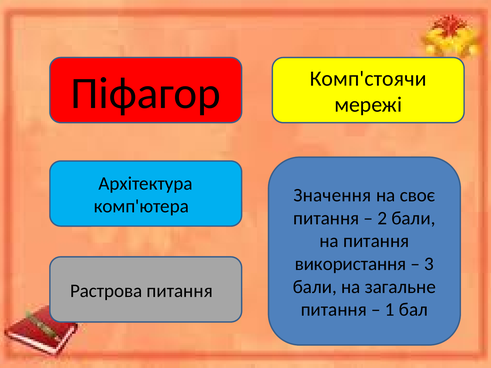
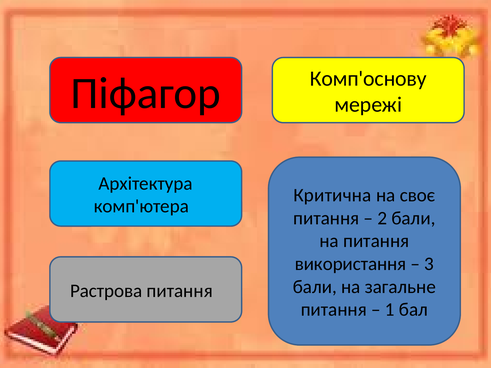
Комп'стоячи: Комп'стоячи -> Комп'основу (368, 79)
Значення: Значення -> Критична (332, 195)
